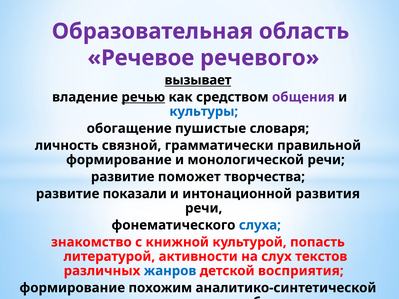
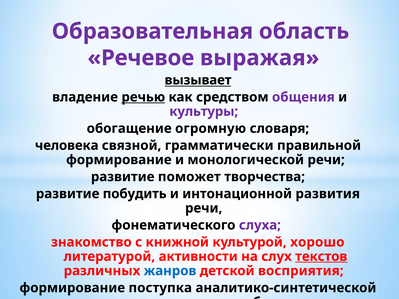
речевого: речевого -> выражая (260, 58)
культуры colour: blue -> purple (204, 112)
пушистые: пушистые -> огромную (211, 129)
личность: личность -> человека (67, 146)
показали: показали -> побудить (135, 194)
слуха colour: blue -> purple (260, 225)
попасть: попасть -> хорошо (317, 242)
текстов underline: none -> present (321, 257)
похожим: похожим -> поступка (160, 288)
